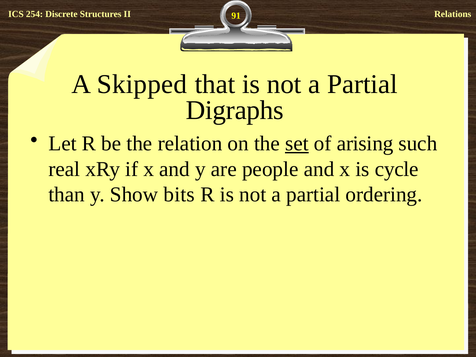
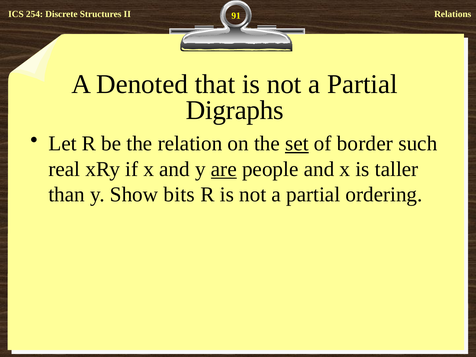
Skipped: Skipped -> Denoted (142, 84)
arising: arising -> border (365, 144)
are underline: none -> present (224, 169)
cycle: cycle -> taller (397, 169)
